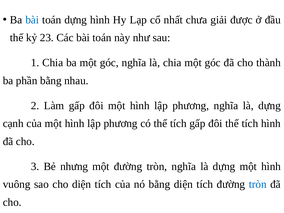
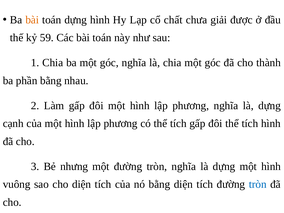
bài colour: blue -> orange (32, 20)
nhất: nhất -> chất (173, 20)
23: 23 -> 59 (47, 38)
